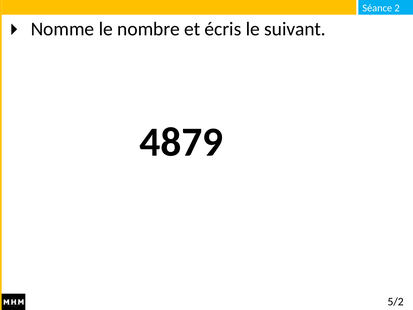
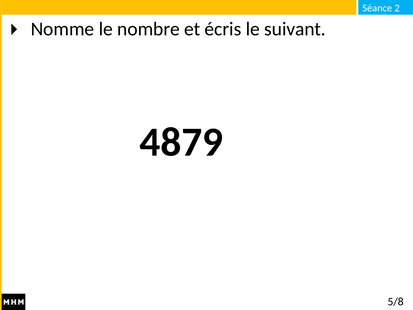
5/2: 5/2 -> 5/8 (396, 301)
